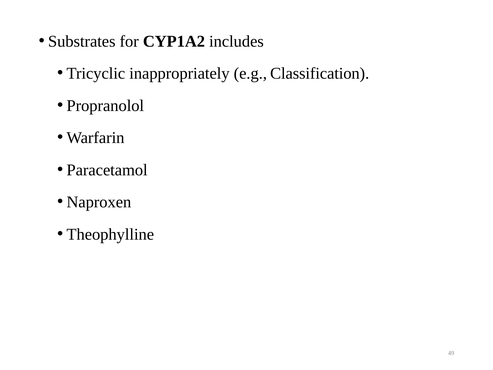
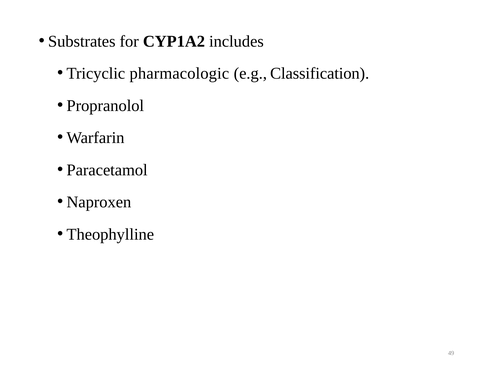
inappropriately: inappropriately -> pharmacologic (179, 73)
